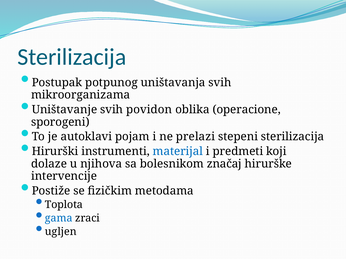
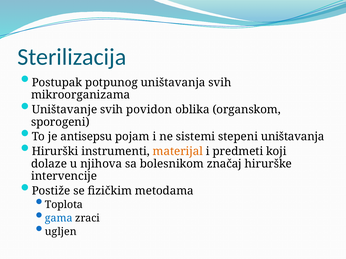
operacione: operacione -> organskom (247, 110)
autoklavi: autoklavi -> antisepsu (86, 137)
prelazi: prelazi -> sistemi (196, 137)
stepeni sterilizacija: sterilizacija -> uništavanja (293, 137)
materijal colour: blue -> orange (178, 152)
